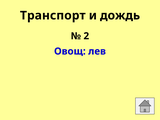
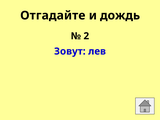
Транспорт: Транспорт -> Отгадайте (53, 15)
Овощ: Овощ -> Зовут (70, 51)
